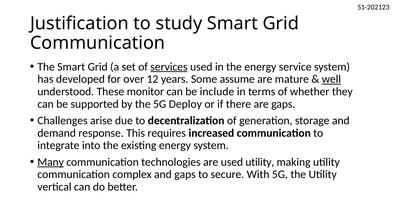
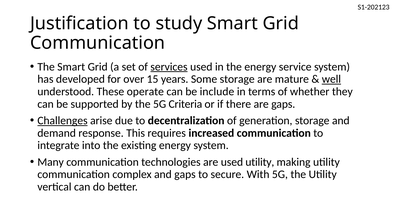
12: 12 -> 15 (153, 79)
Some assume: assume -> storage (237, 79)
monitor: monitor -> operate (145, 91)
Deploy: Deploy -> Criteria (185, 104)
Challenges underline: none -> present (62, 120)
Many underline: present -> none (51, 162)
